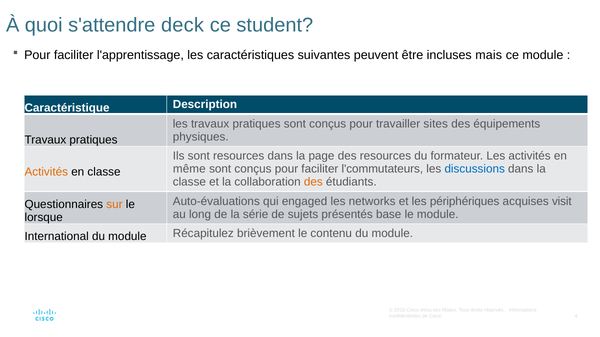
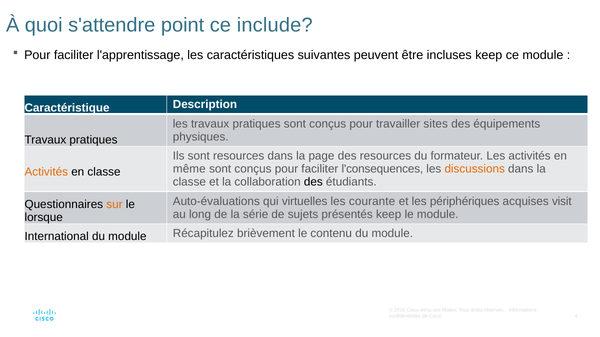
deck: deck -> point (183, 25)
student: student -> include (275, 25)
incluses mais: mais -> keep (489, 55)
l'commutateurs: l'commutateurs -> l'consequences (382, 169)
discussions colour: blue -> orange (475, 169)
des colour: orange -> black (313, 182)
engaged: engaged -> virtuelles (305, 202)
networks: networks -> courante (372, 202)
présentés base: base -> keep (389, 215)
